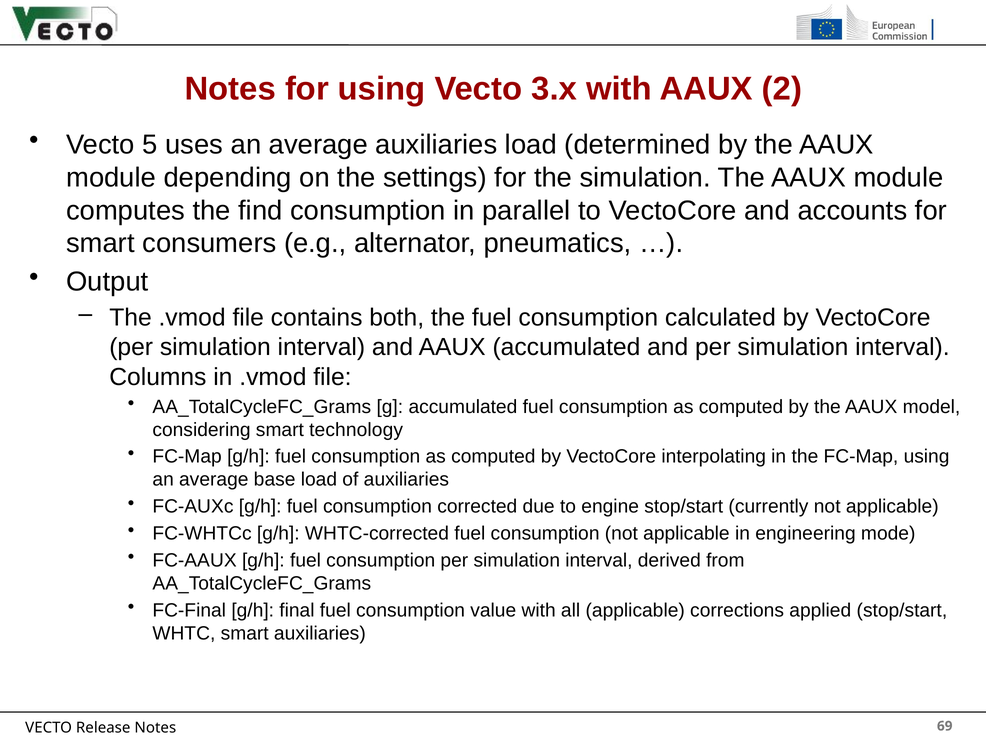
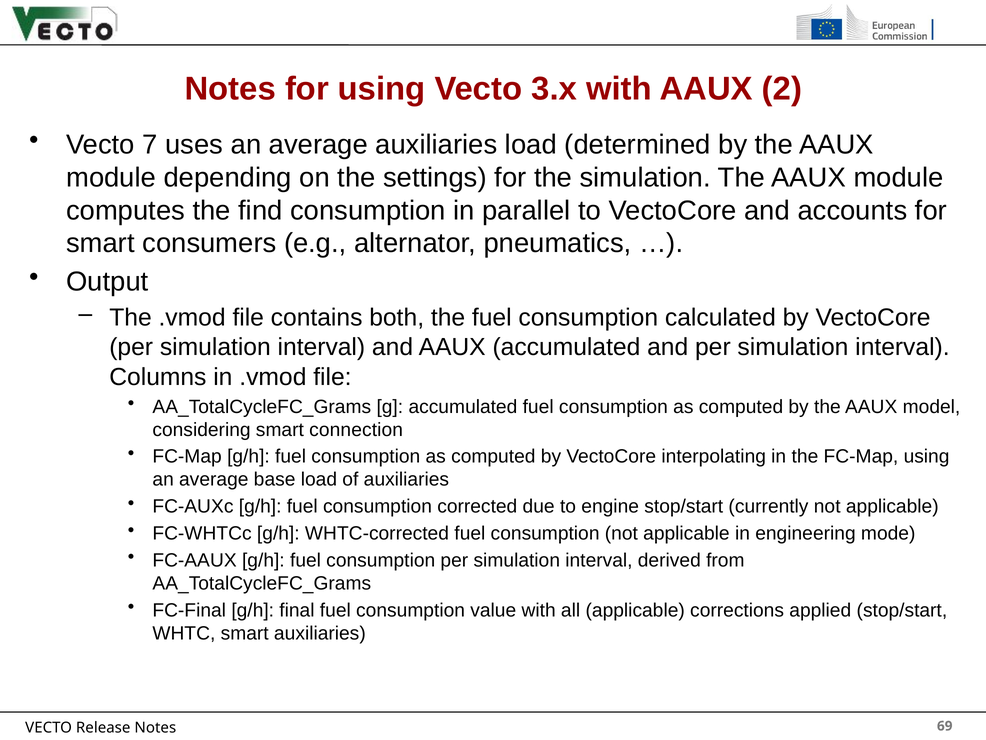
5: 5 -> 7 (150, 145)
technology: technology -> connection (356, 429)
